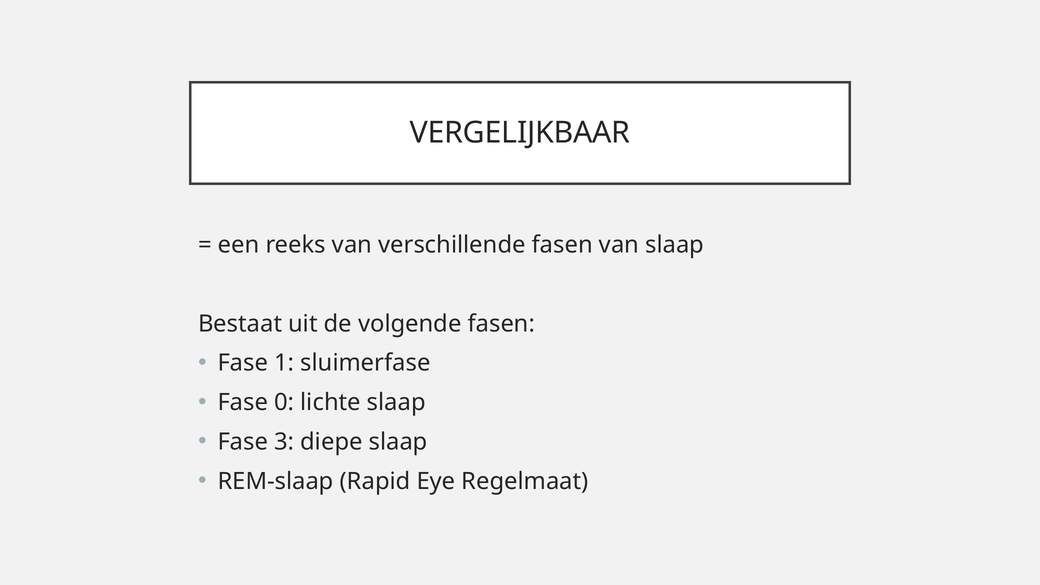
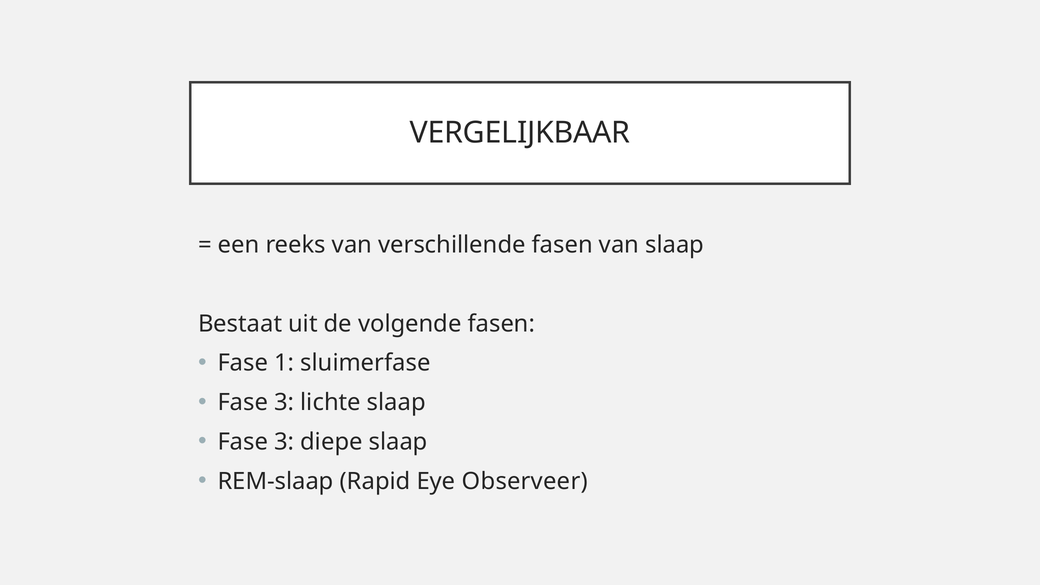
0: 0 -> 3 (284, 402)
Regelmaat: Regelmaat -> Observeer (525, 481)
